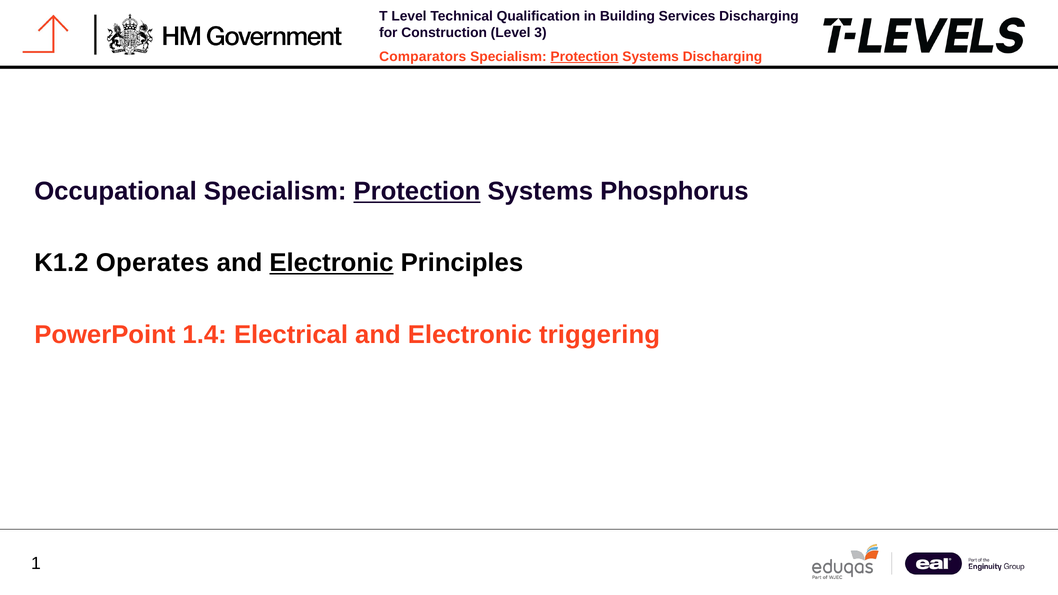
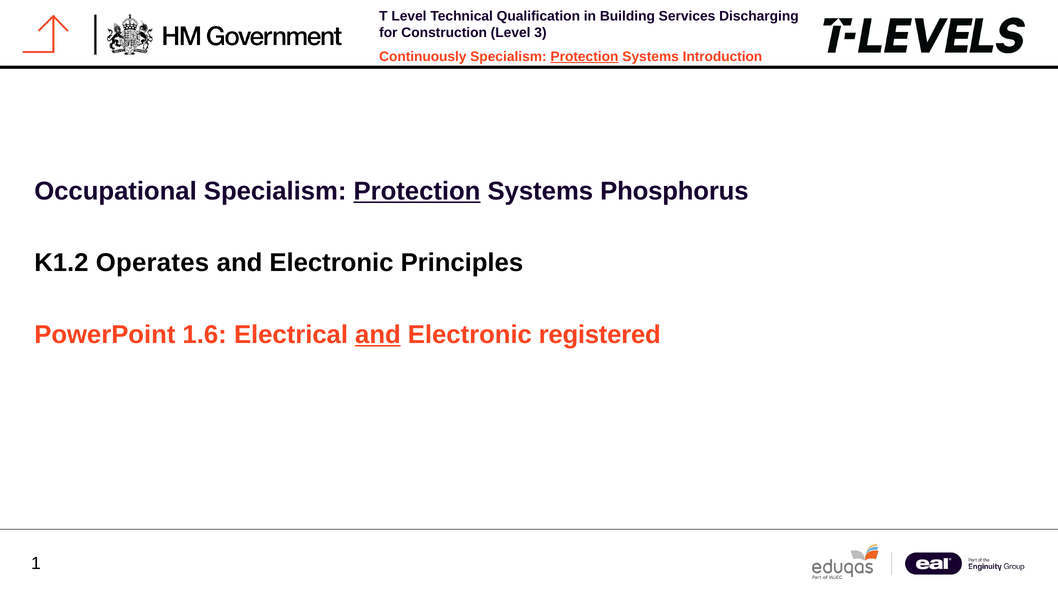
Comparators: Comparators -> Continuously (423, 57)
Systems Discharging: Discharging -> Introduction (722, 57)
Electronic underline: present -> none (331, 263)
1.4: 1.4 -> 1.6 (205, 335)
and underline: none -> present (378, 335)
triggering: triggering -> registered (600, 335)
